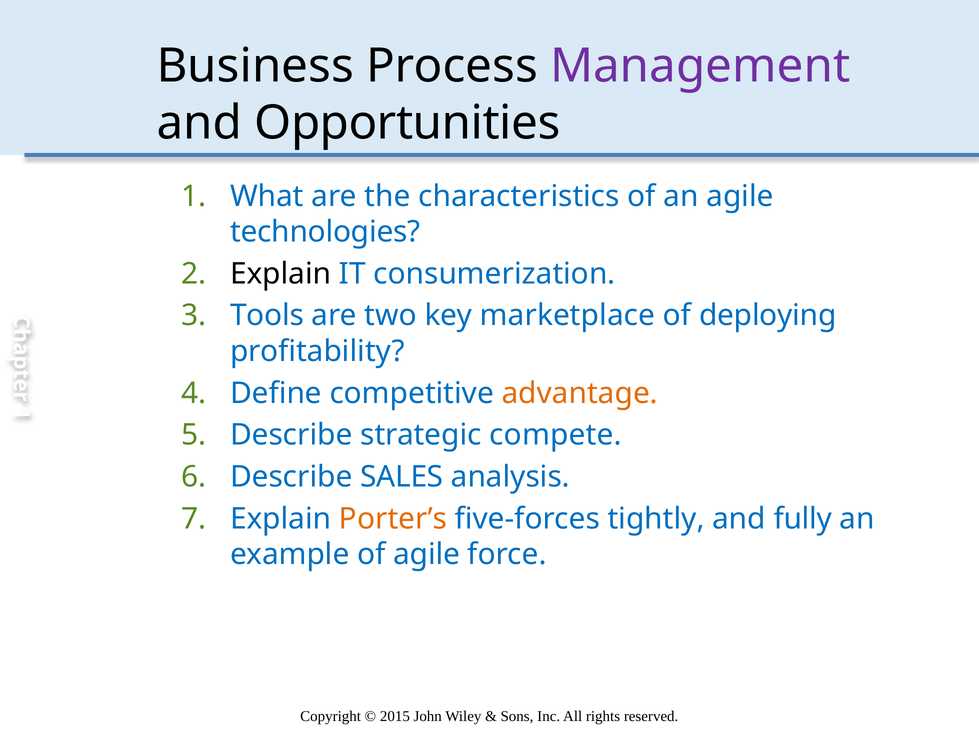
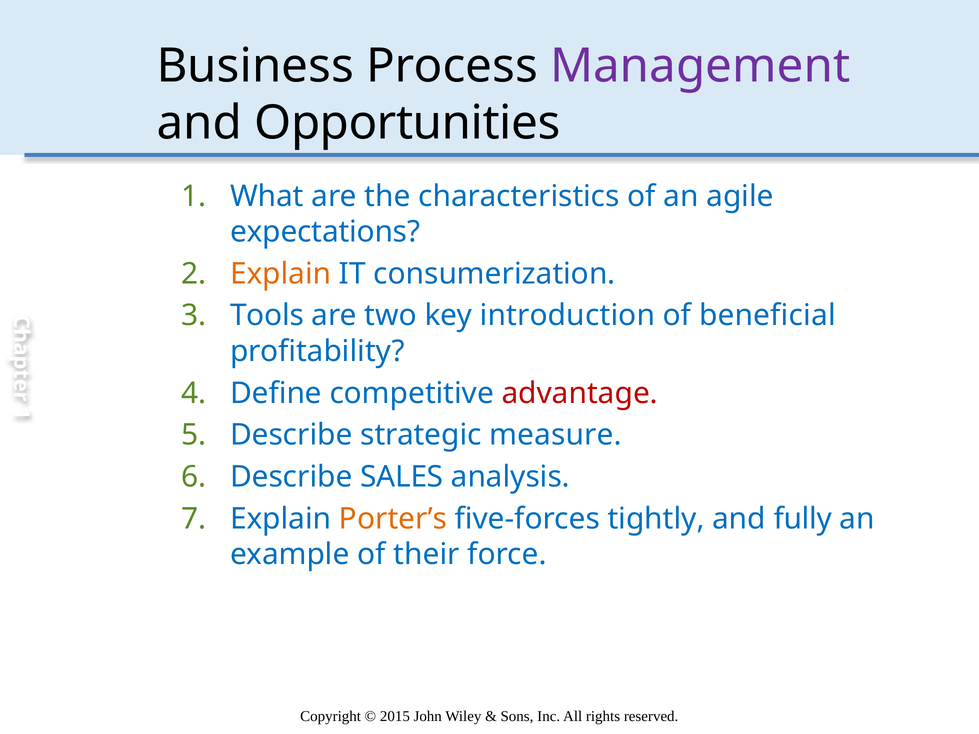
technologies: technologies -> expectations (325, 232)
Explain colour: black -> orange (281, 274)
marketplace: marketplace -> introduction (567, 316)
deploying: deploying -> beneficial (768, 316)
advantage colour: orange -> red (580, 393)
compete: compete -> measure (556, 435)
of agile: agile -> their (426, 555)
